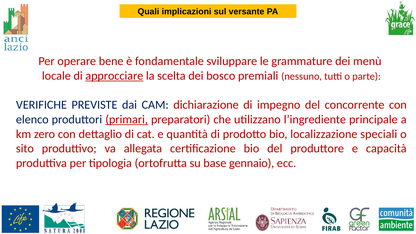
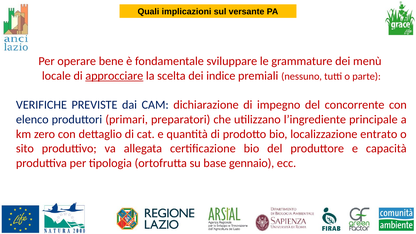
bosco: bosco -> indice (221, 76)
primari underline: present -> none (127, 119)
speciali: speciali -> entrato (379, 134)
